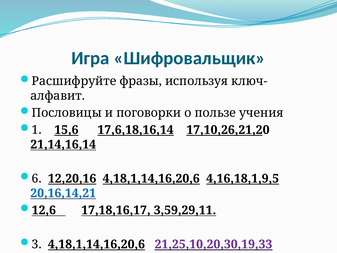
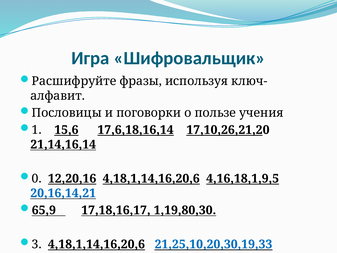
6: 6 -> 0 (37, 178)
12,6: 12,6 -> 65,9 (44, 210)
3,59,29,11: 3,59,29,11 -> 1,19,80,30 (185, 210)
21,25,10,20,30,19,33 colour: purple -> blue (213, 244)
